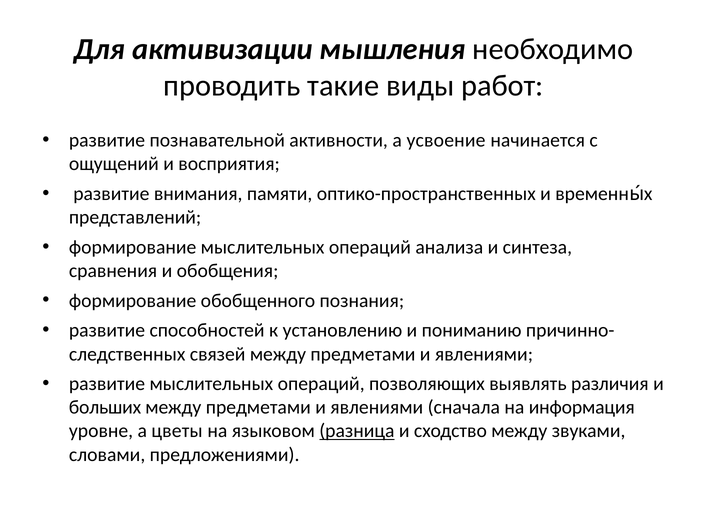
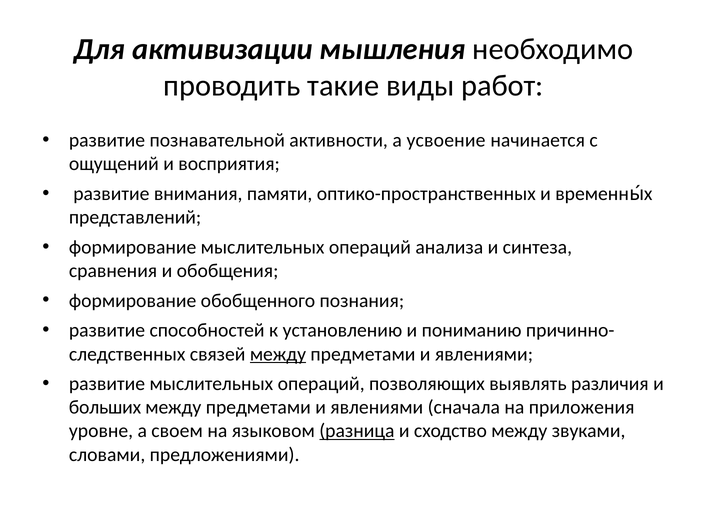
между underline: none -> present (278, 354)
информация: информация -> приложения (582, 408)
цветы: цветы -> своем (177, 431)
